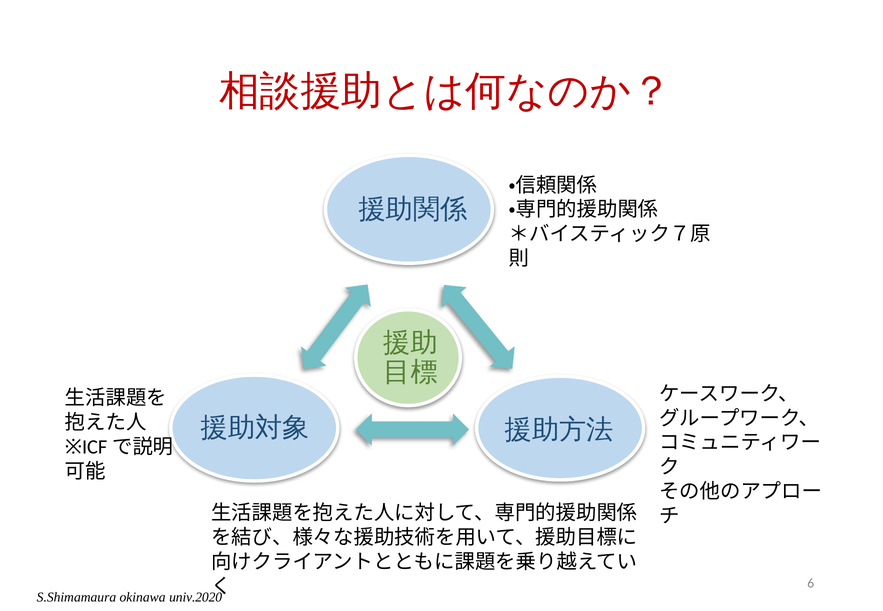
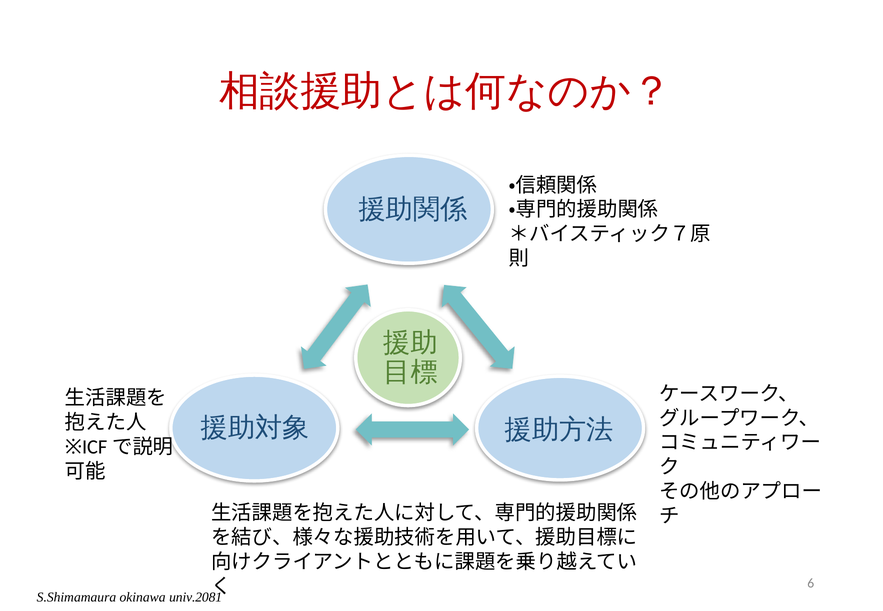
univ.2020: univ.2020 -> univ.2081 (196, 597)
